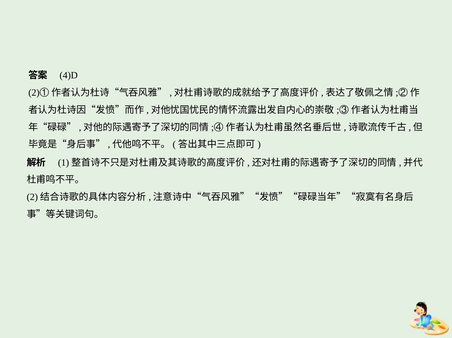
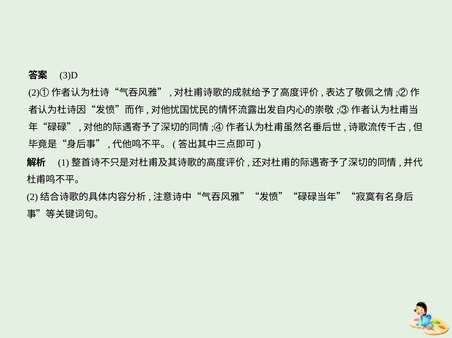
4)D: 4)D -> 3)D (69, 75)
